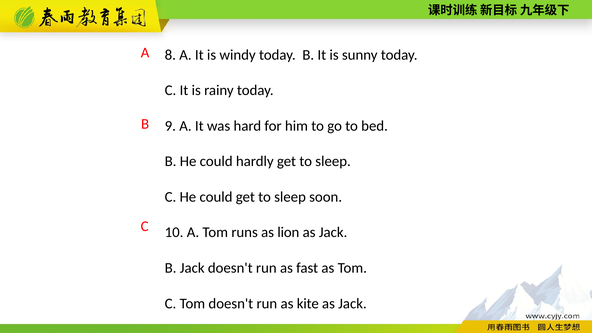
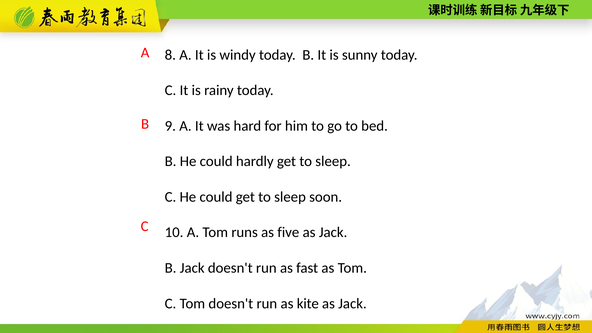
lion: lion -> five (288, 232)
